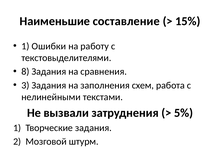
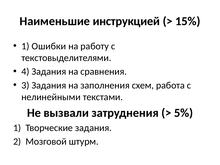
составление: составление -> инструкцией (126, 21)
8: 8 -> 4 (25, 72)
